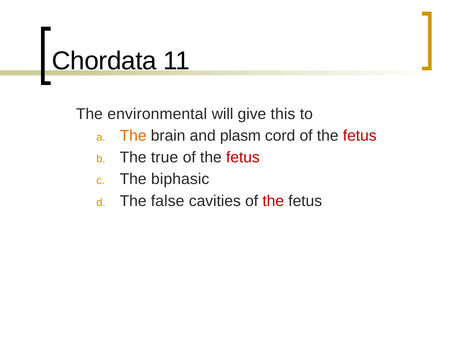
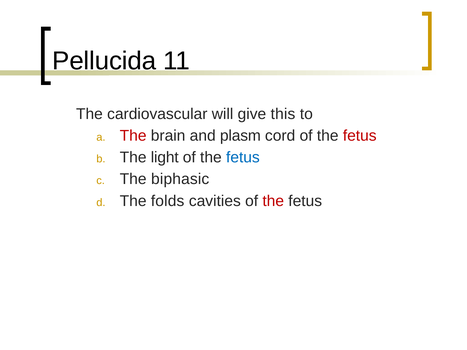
Chordata: Chordata -> Pellucida (104, 61)
environmental: environmental -> cardiovascular (157, 114)
The colour: orange -> red (133, 136)
true: true -> light (165, 158)
fetus colour: red -> blue (243, 158)
false: false -> folds (168, 201)
